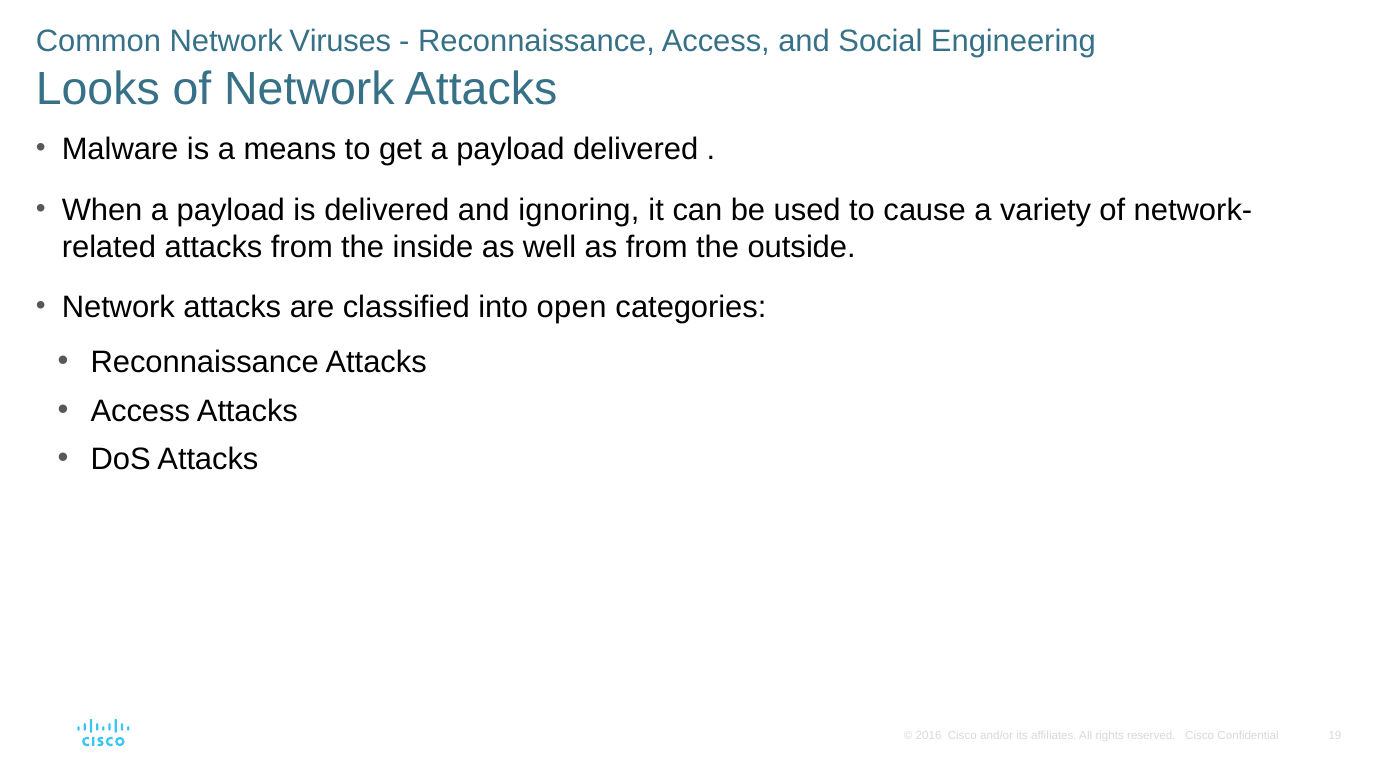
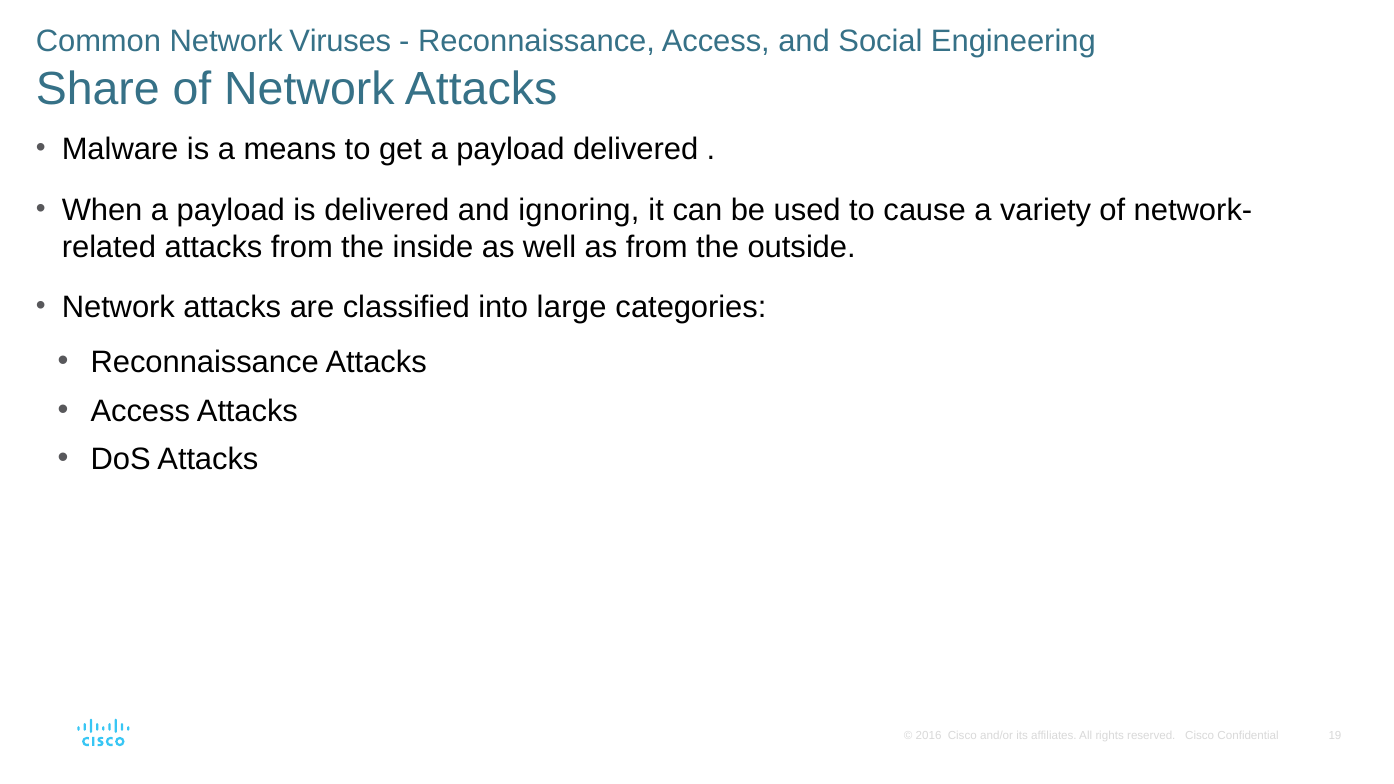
Looks: Looks -> Share (98, 89)
open: open -> large (572, 307)
